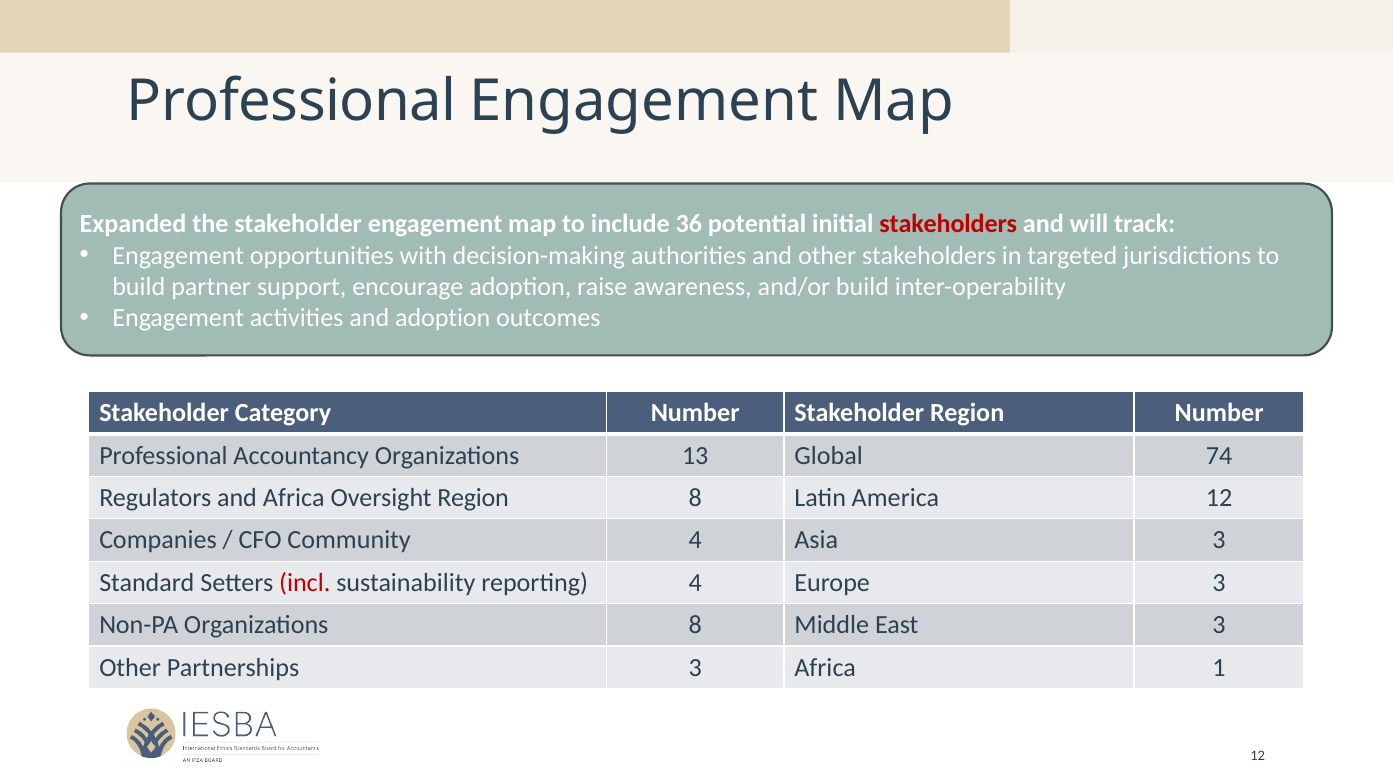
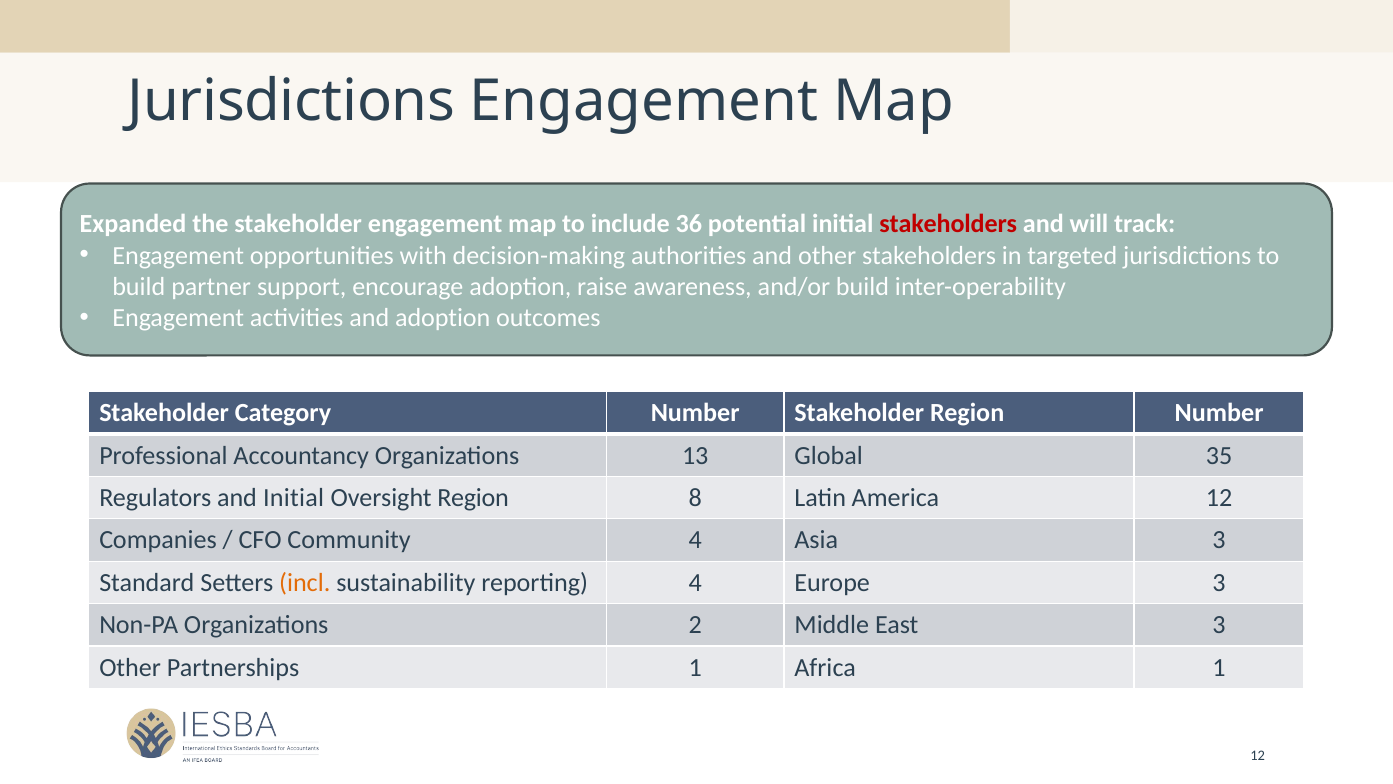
Professional: Professional -> Jurisdictions (292, 102)
74: 74 -> 35 (1219, 455)
and Africa: Africa -> Initial (294, 498)
incl colour: red -> orange (305, 582)
Organizations 8: 8 -> 2 (695, 625)
Partnerships 3: 3 -> 1 (695, 667)
